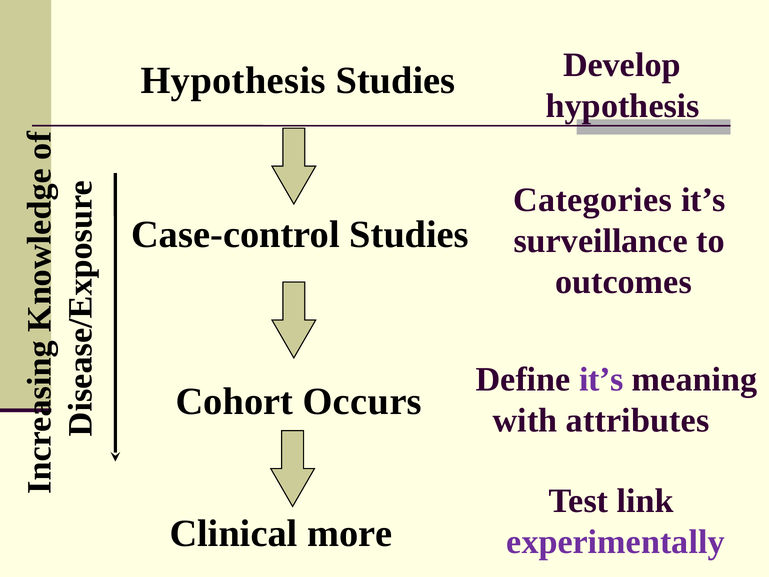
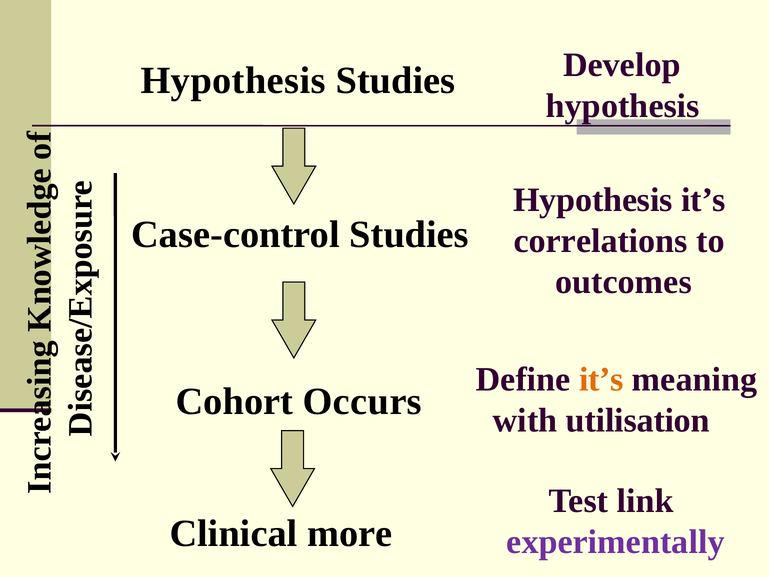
Categories: Categories -> Hypothesis (593, 200)
surveillance: surveillance -> correlations (601, 241)
it’s colour: purple -> orange (602, 379)
attributes: attributes -> utilisation (638, 420)
